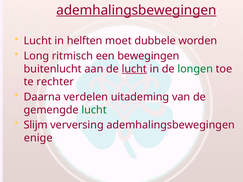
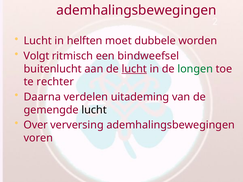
ademhalingsbewegingen underline: present -> none (136, 10)
Long: Long -> Volgt (36, 56)
bewegingen: bewegingen -> bindweefsel (148, 56)
lucht colour: green -> black (94, 110)
Slijm: Slijm -> Over (36, 125)
enige: enige -> voren (38, 138)
